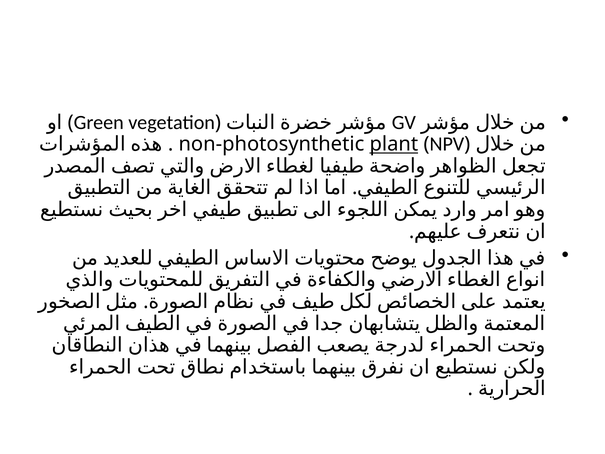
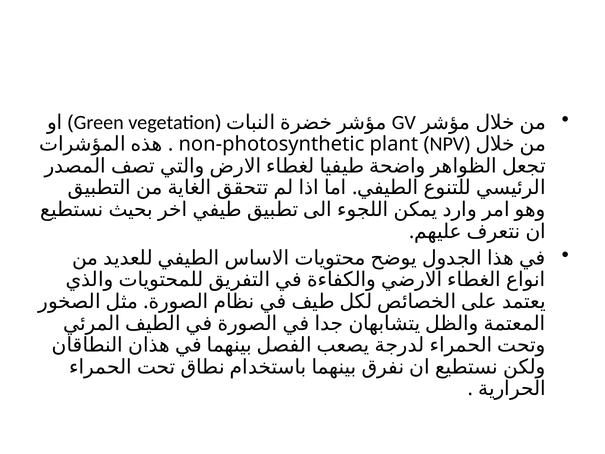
plant underline: present -> none (394, 144)
